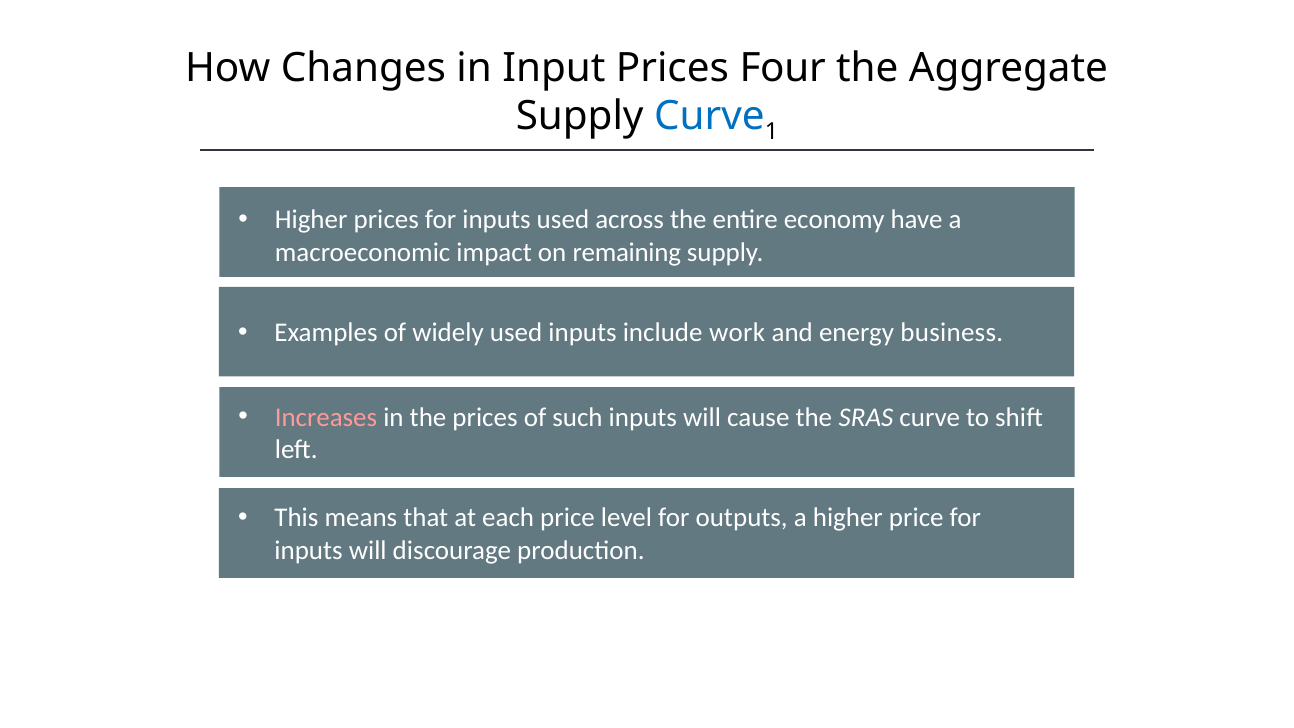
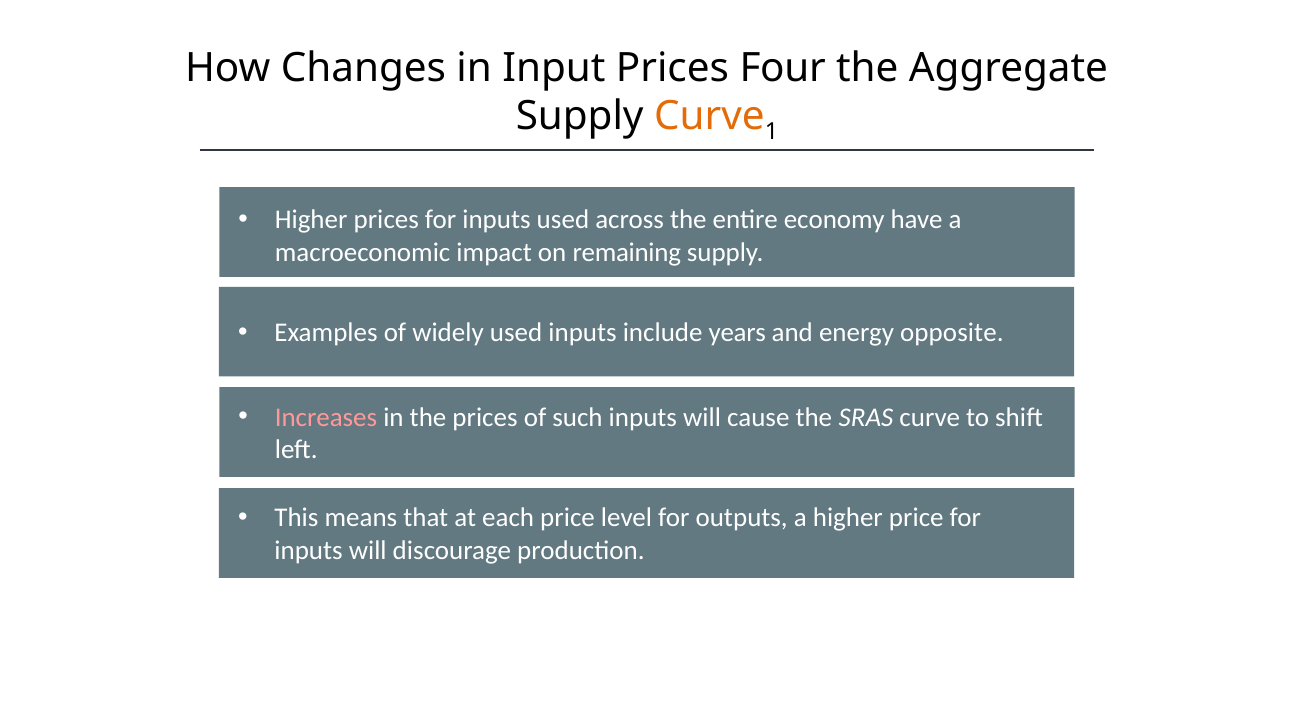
Curve colour: blue -> orange (709, 116)
work: work -> years (737, 333)
business: business -> opposite (952, 333)
